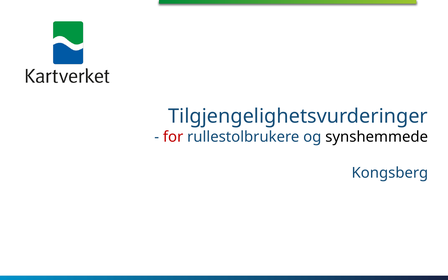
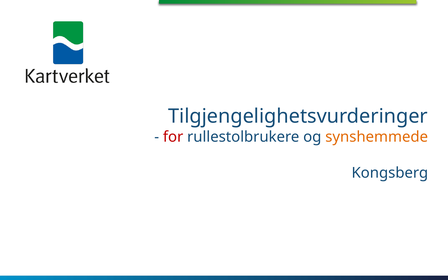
synshemmede colour: black -> orange (377, 137)
